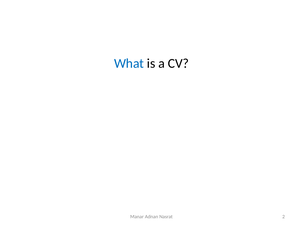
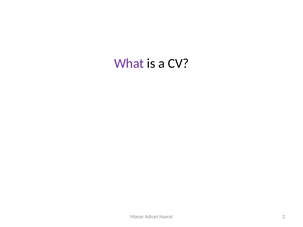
What colour: blue -> purple (129, 64)
